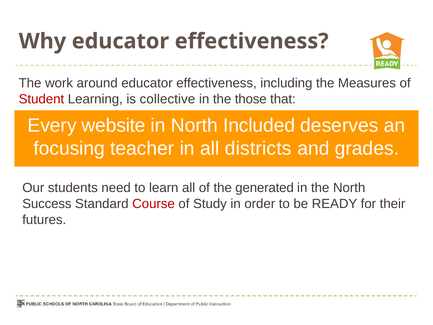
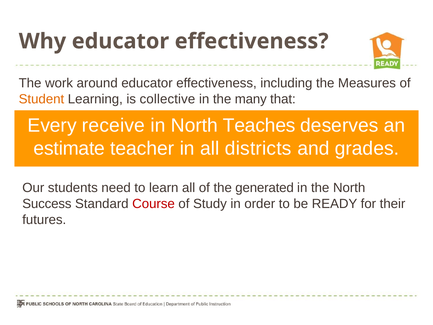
Student colour: red -> orange (41, 99)
those: those -> many (251, 99)
website: website -> receive (113, 125)
Included: Included -> Teaches (259, 125)
focusing: focusing -> estimate (69, 148)
